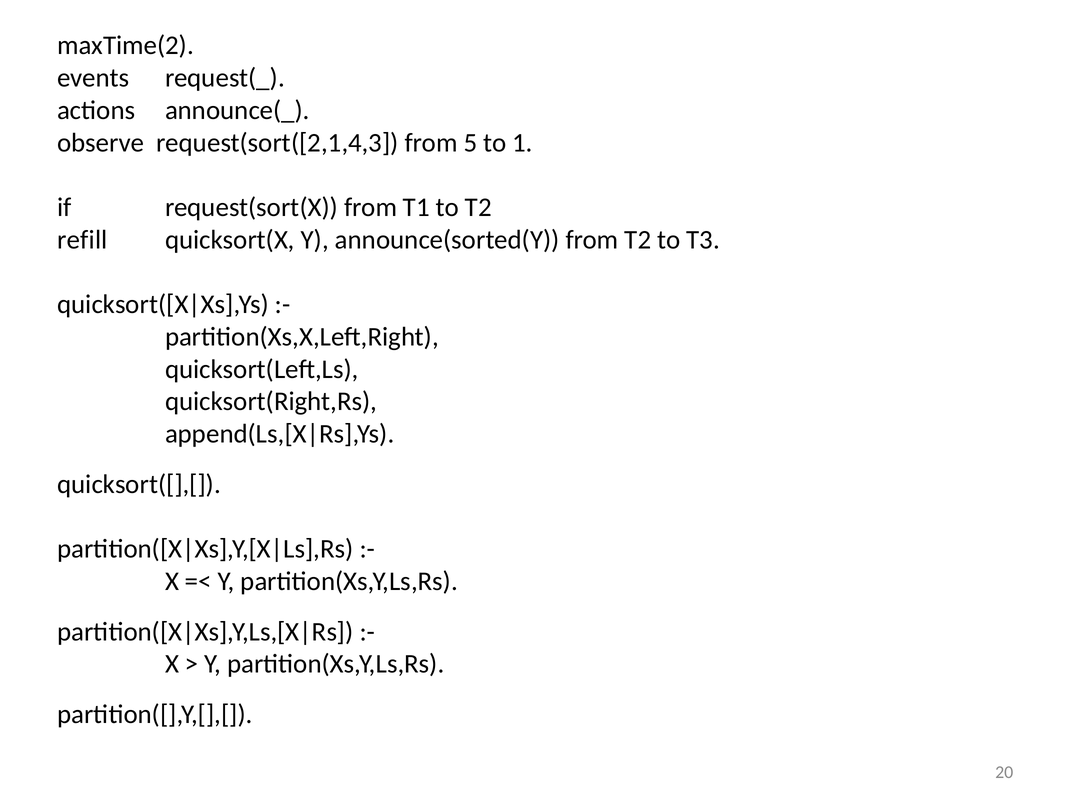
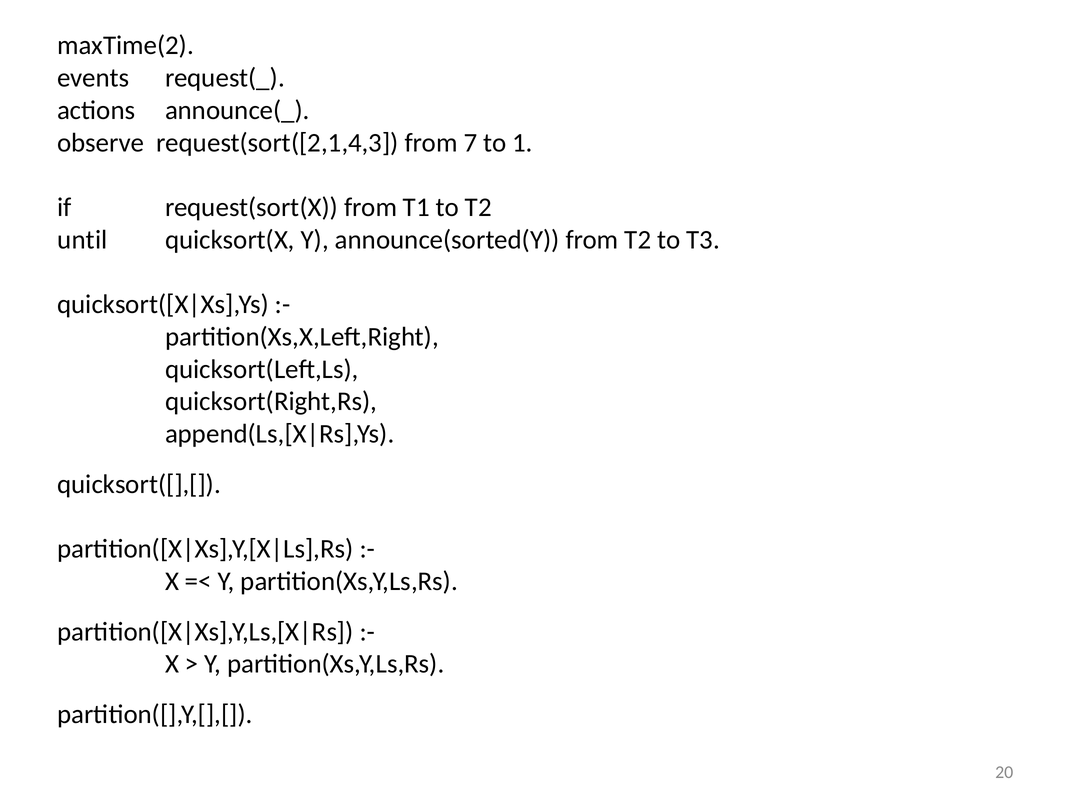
5: 5 -> 7 (470, 143)
refill: refill -> until (82, 240)
